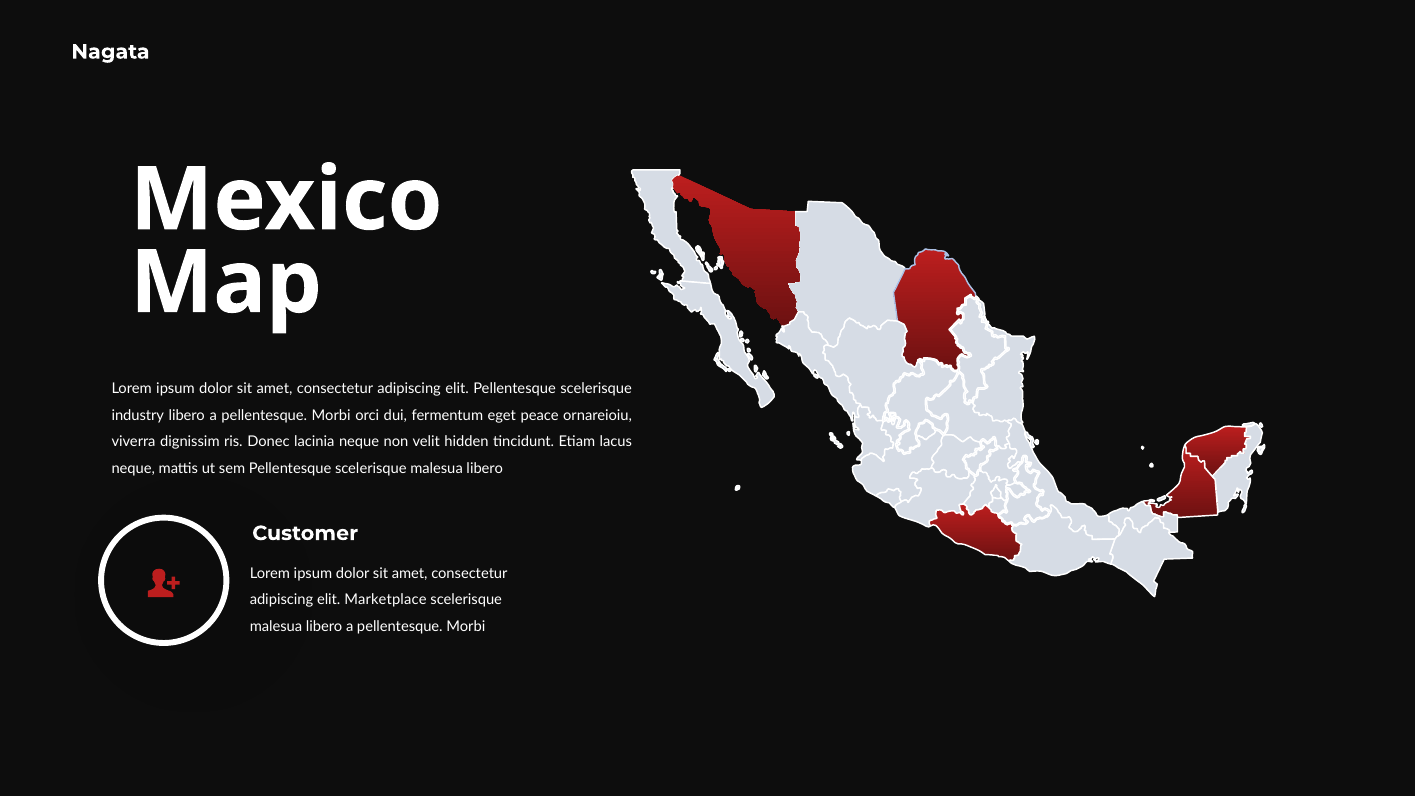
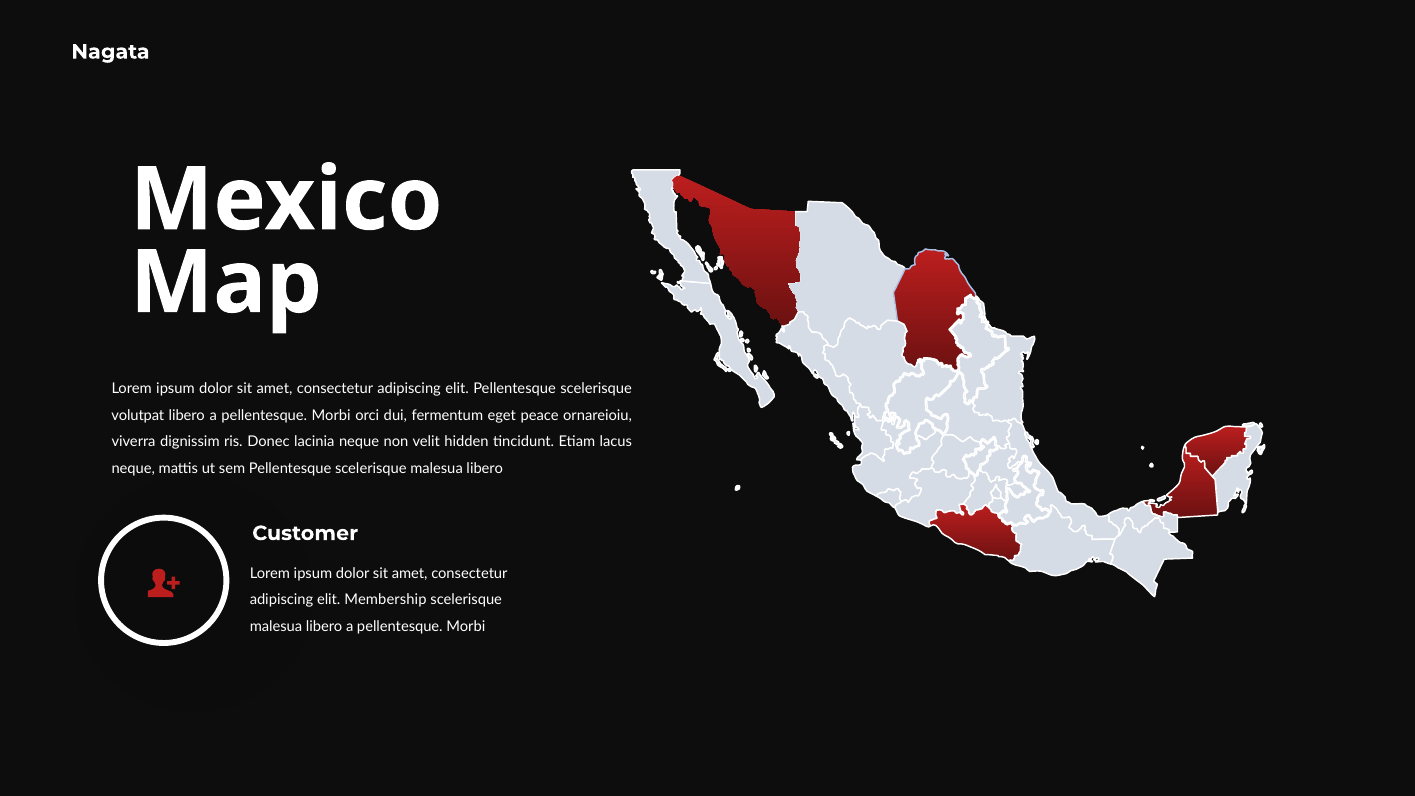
industry: industry -> volutpat (138, 415)
Marketplace: Marketplace -> Membership (385, 600)
